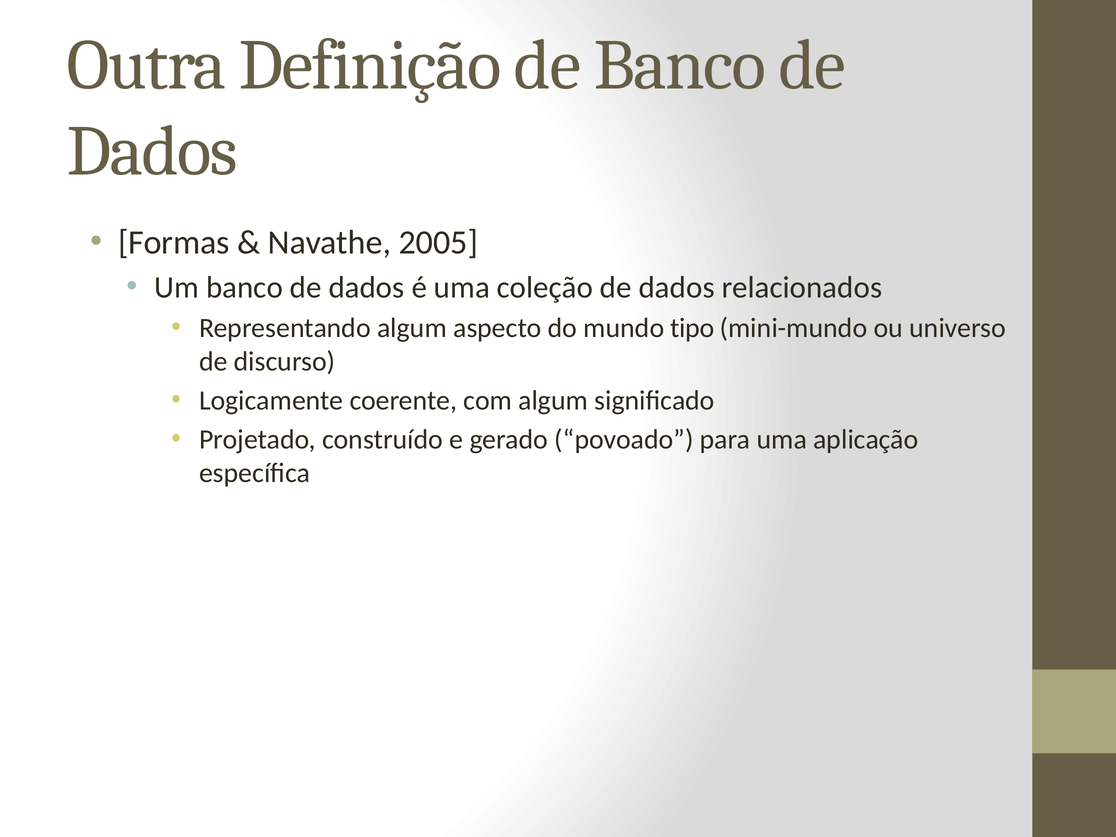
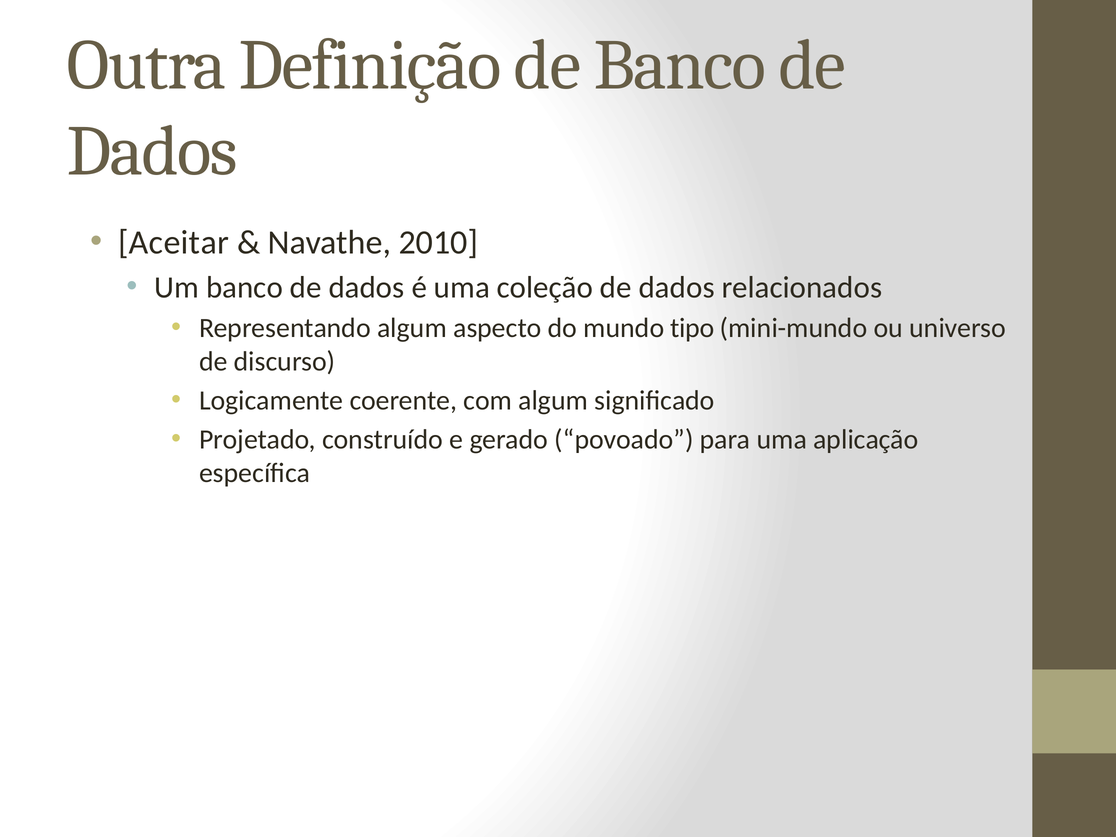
Formas: Formas -> Aceitar (174, 242)
2005: 2005 -> 2010 (438, 242)
